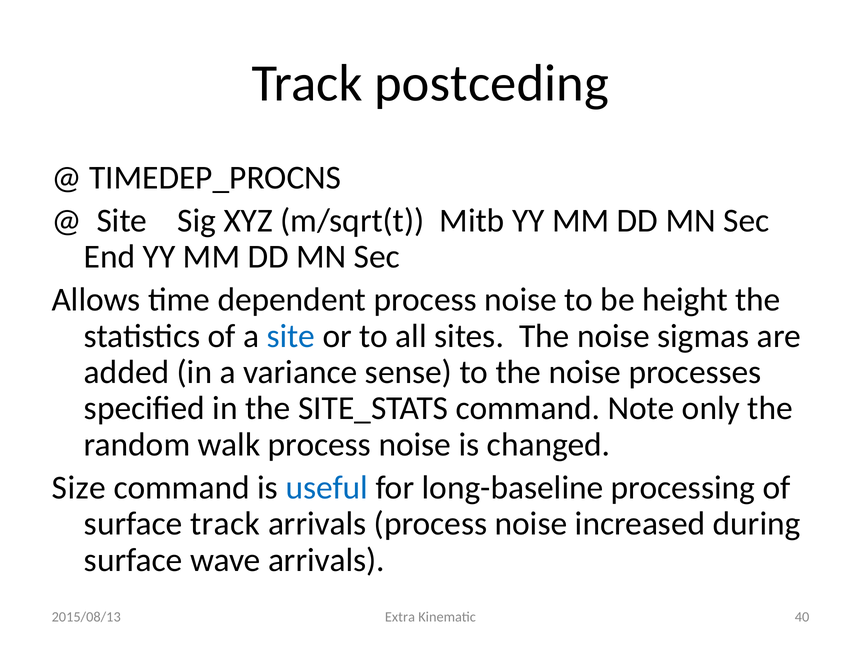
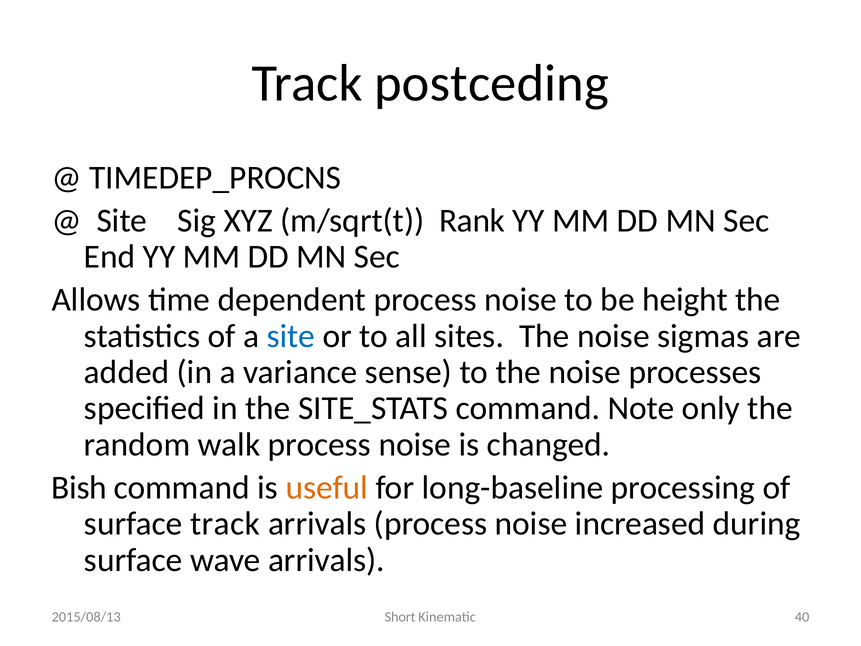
Mitb: Mitb -> Rank (472, 220)
Size: Size -> Bish (79, 487)
useful colour: blue -> orange (327, 487)
Extra: Extra -> Short (400, 617)
